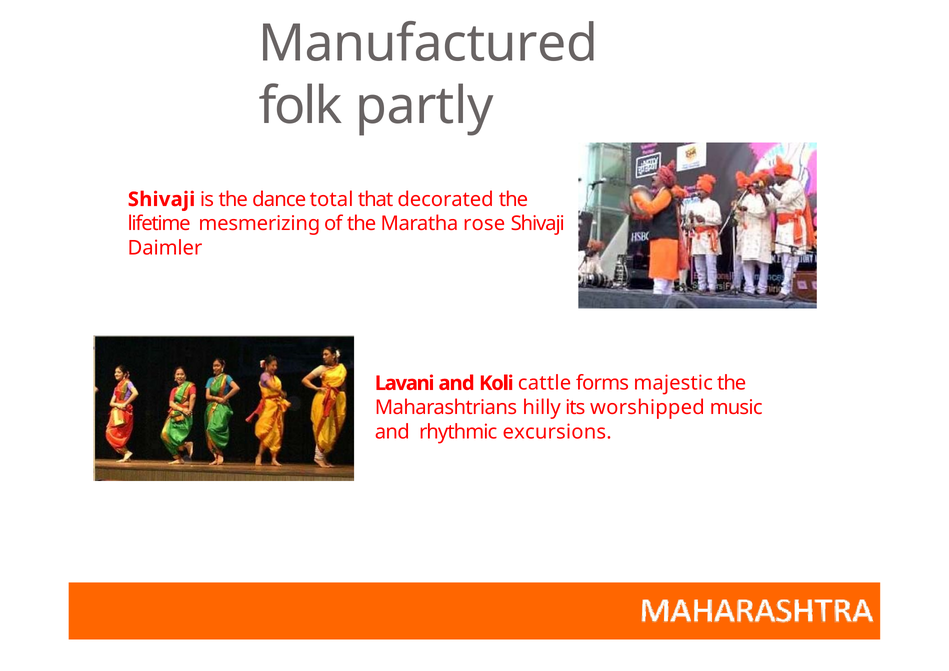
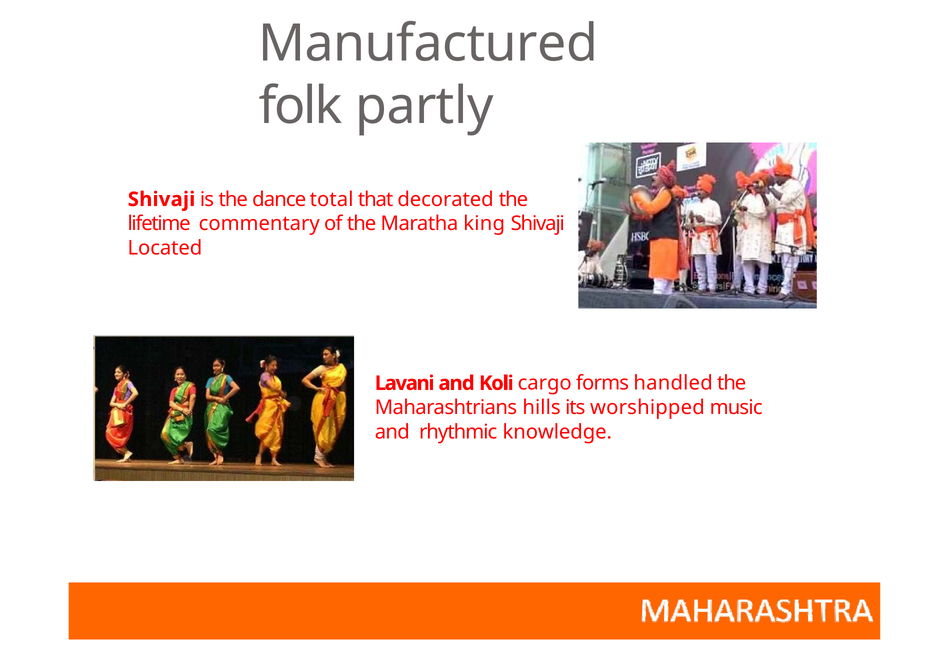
mesmerizing: mesmerizing -> commentary (259, 224)
rose: rose -> king (484, 224)
Daimler: Daimler -> Located (165, 248)
cattle: cattle -> cargo (545, 383)
majestic: majestic -> handled (673, 383)
hilly: hilly -> hills (542, 408)
excursions: excursions -> knowledge (557, 432)
